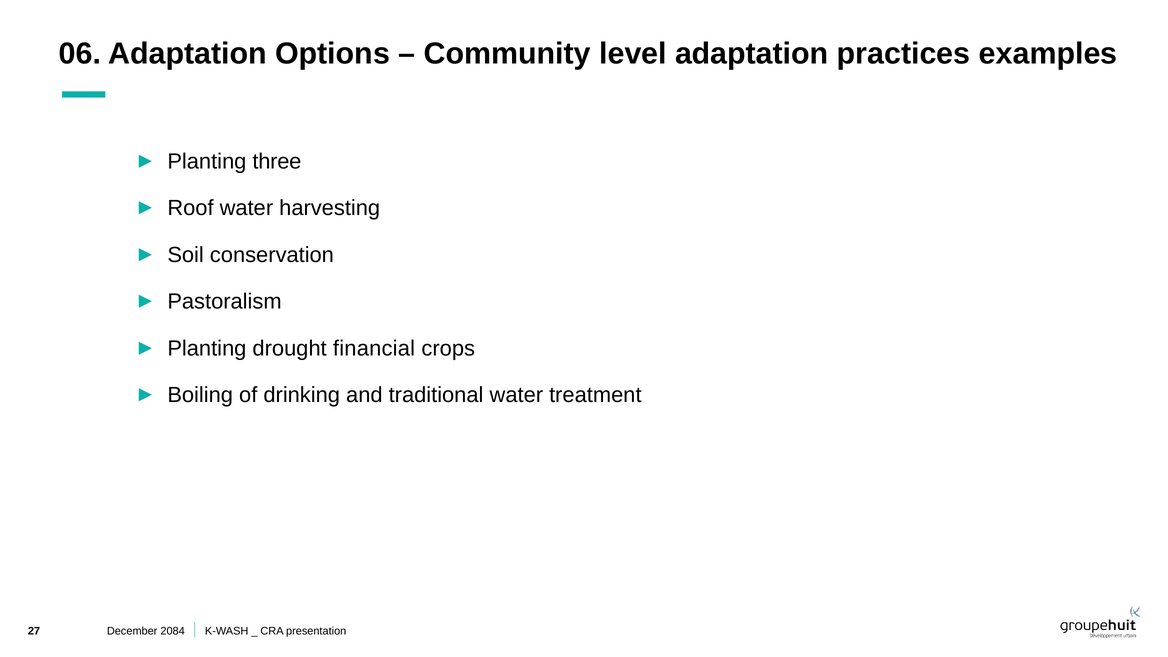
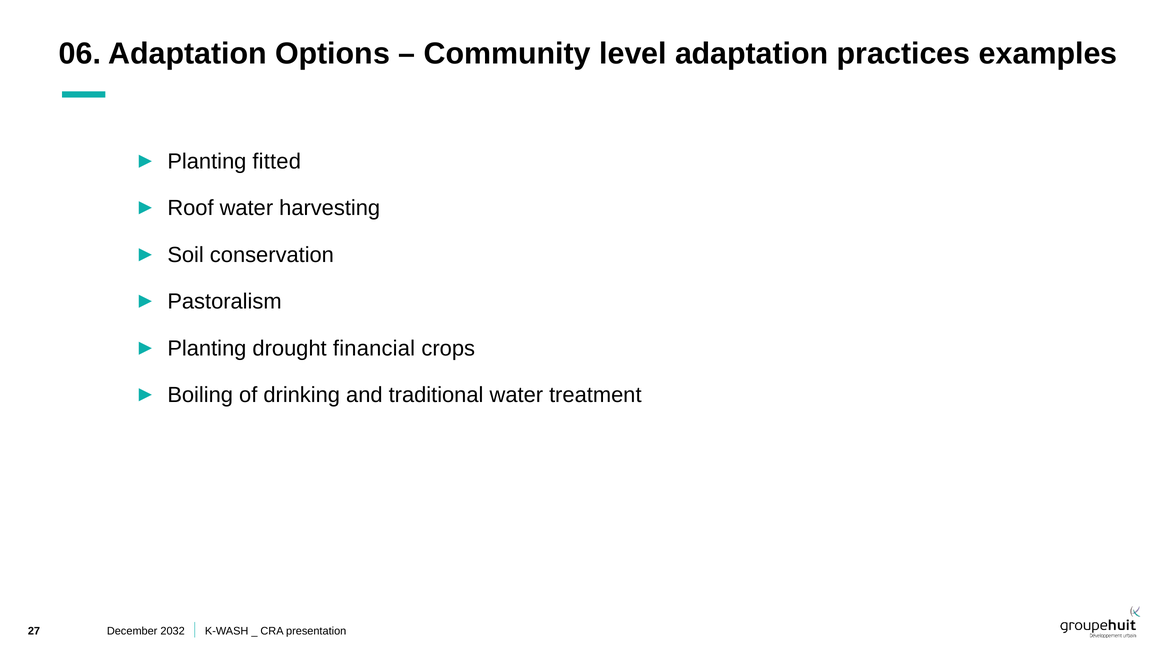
three: three -> fitted (277, 162)
2084: 2084 -> 2032 (173, 631)
